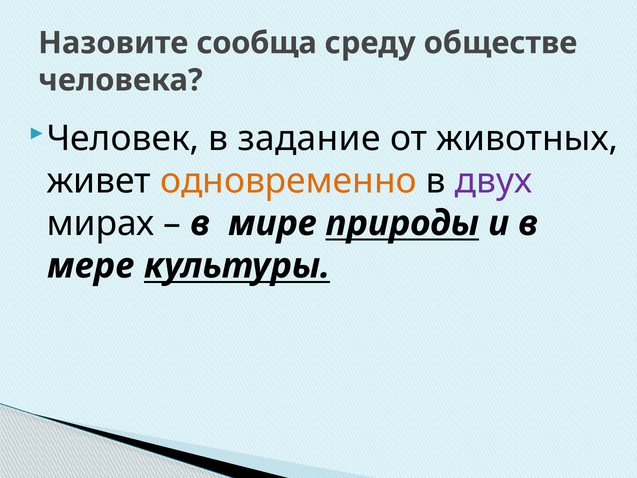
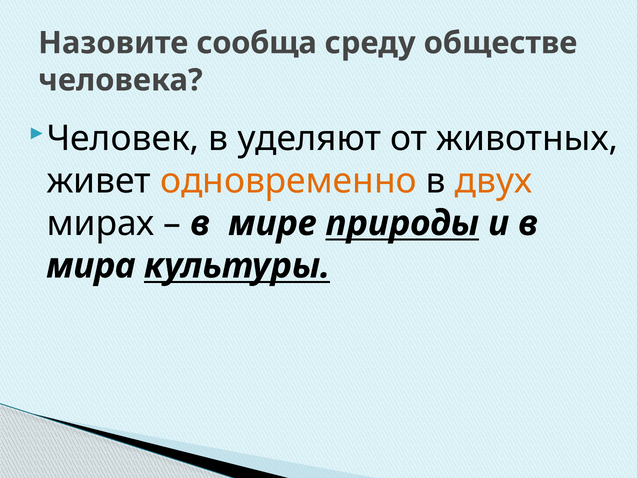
задание: задание -> уделяют (309, 138)
двух colour: purple -> orange (494, 181)
мере: мере -> мира (91, 266)
